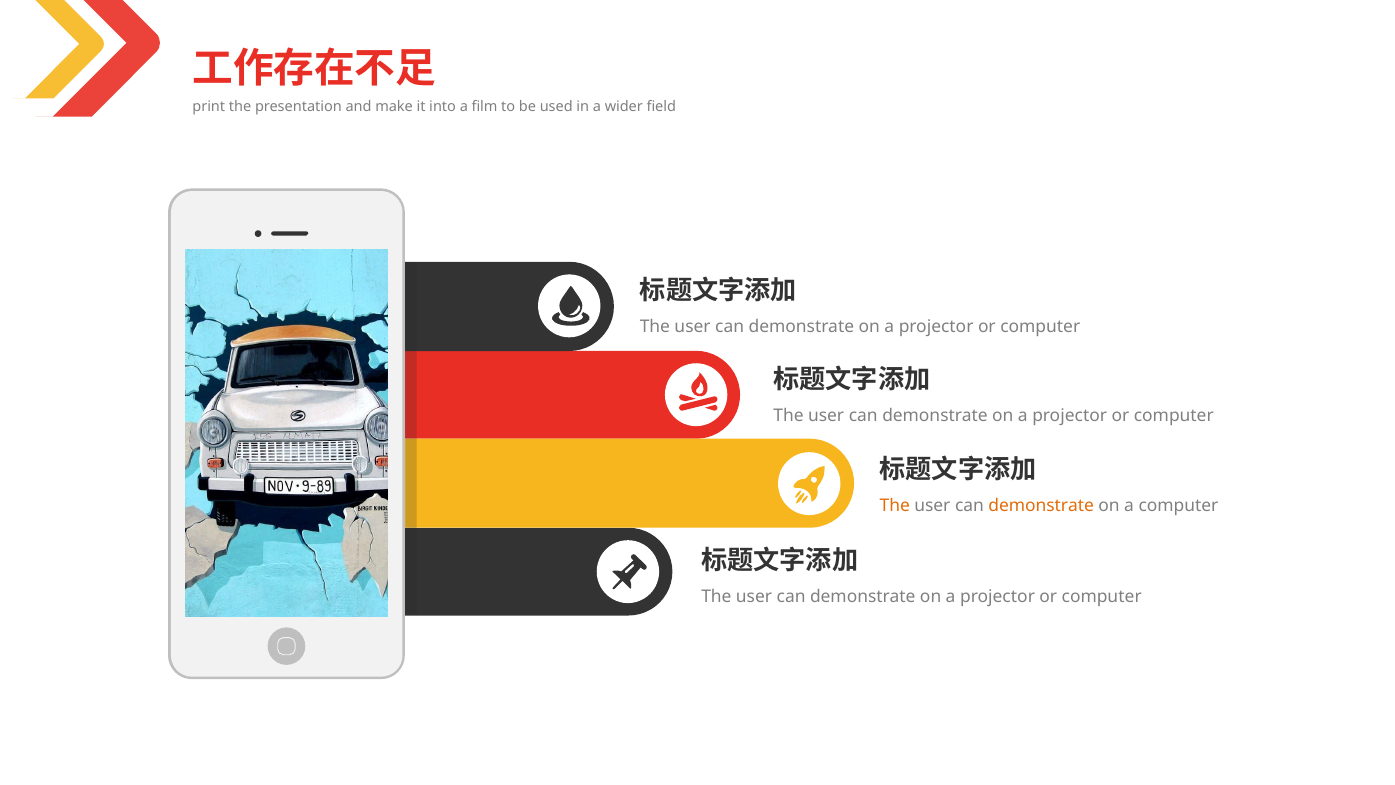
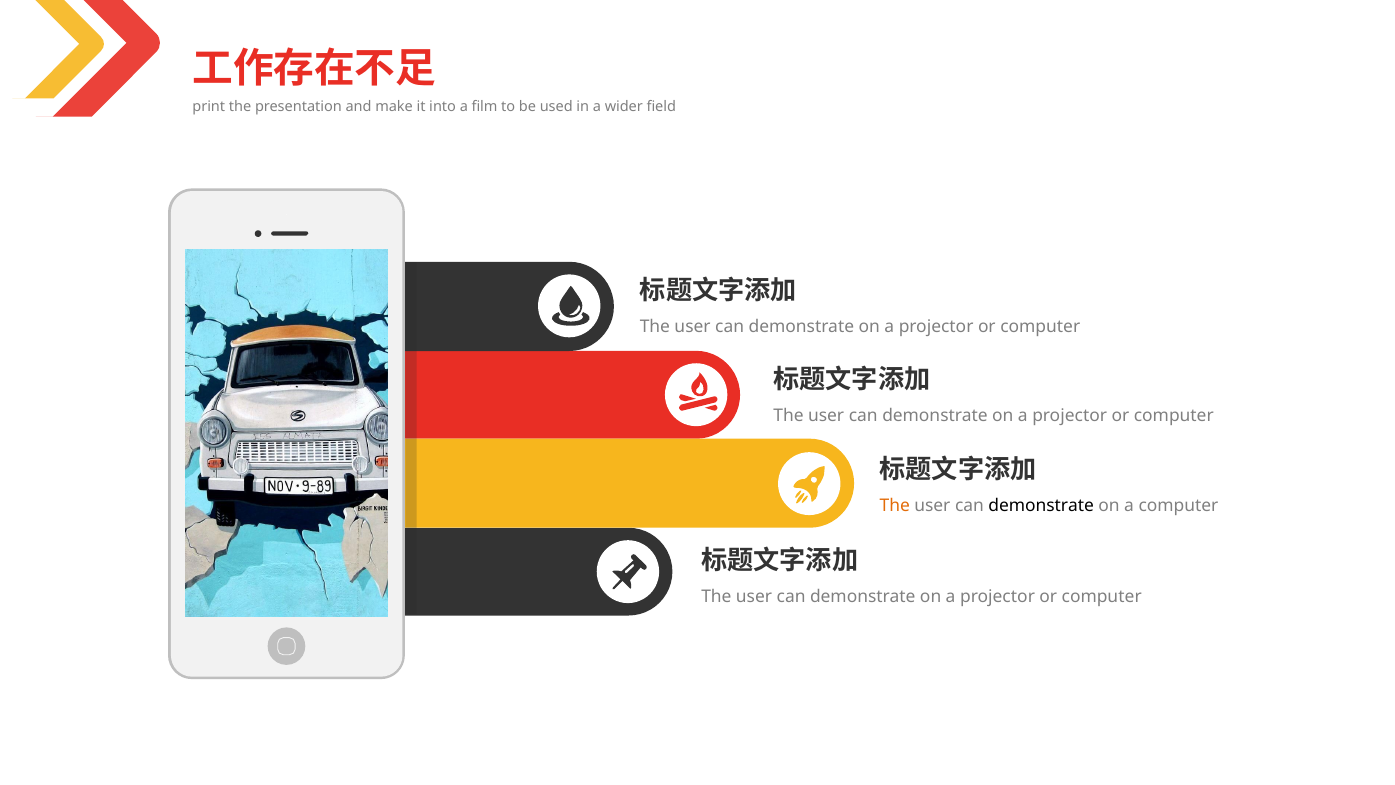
demonstrate colour: orange -> black (1041, 505)
